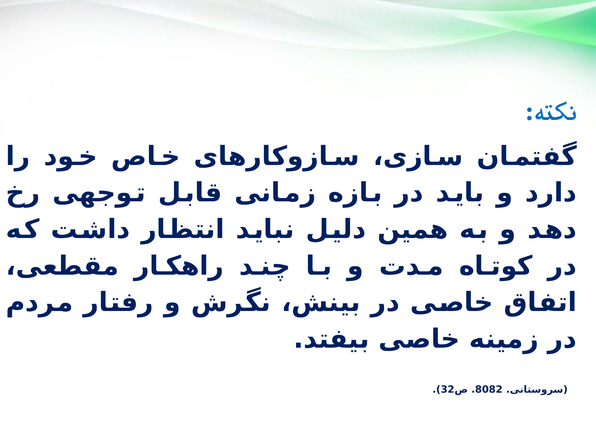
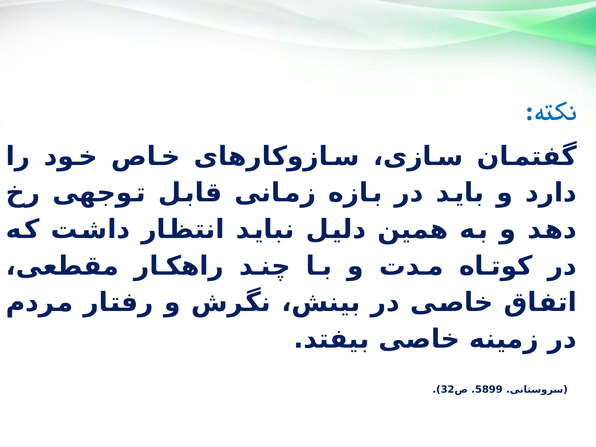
8082: 8082 -> 5899 (489, 389)
